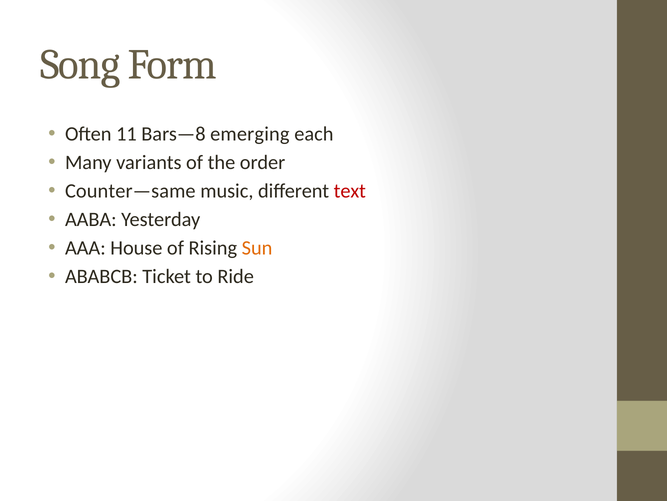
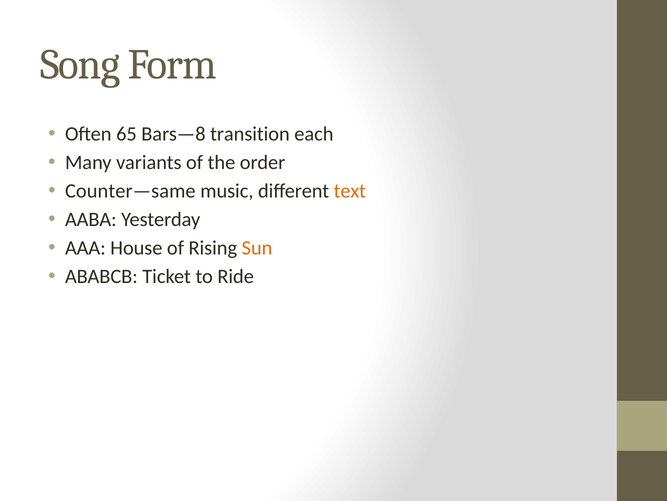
11: 11 -> 65 (126, 134)
emerging: emerging -> transition (250, 134)
text colour: red -> orange (350, 191)
